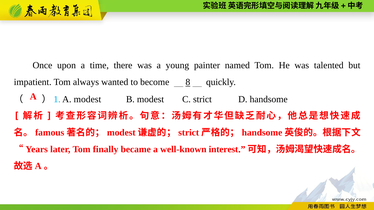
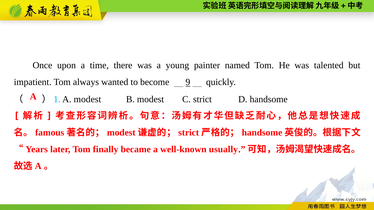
8: 8 -> 9 (188, 82)
interest: interest -> usually (223, 150)
